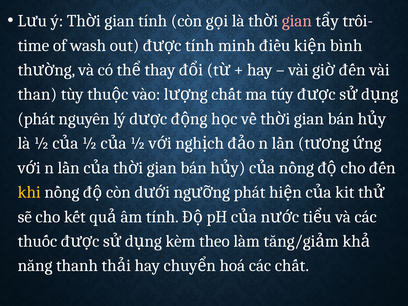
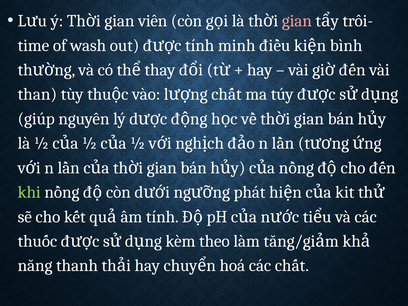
gian tính: tính -> viên (153, 21)
phát: phát -> giúp (36, 119)
khi colour: yellow -> light green (29, 192)
